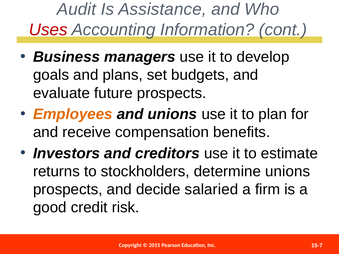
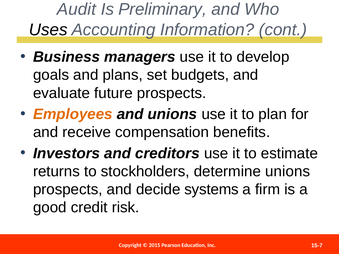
Assistance: Assistance -> Preliminary (163, 9)
Uses colour: red -> black (48, 30)
salaried: salaried -> systems (212, 190)
